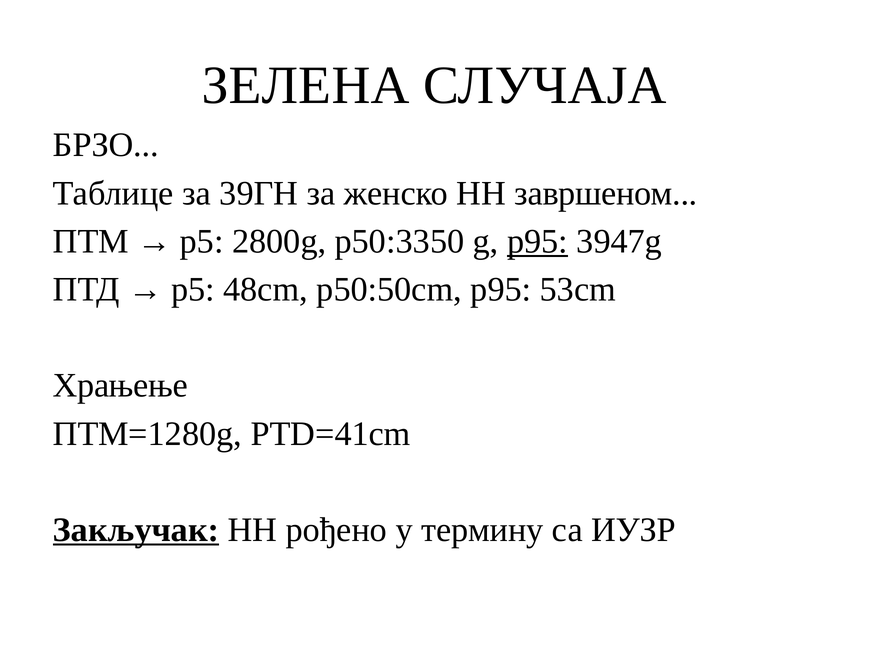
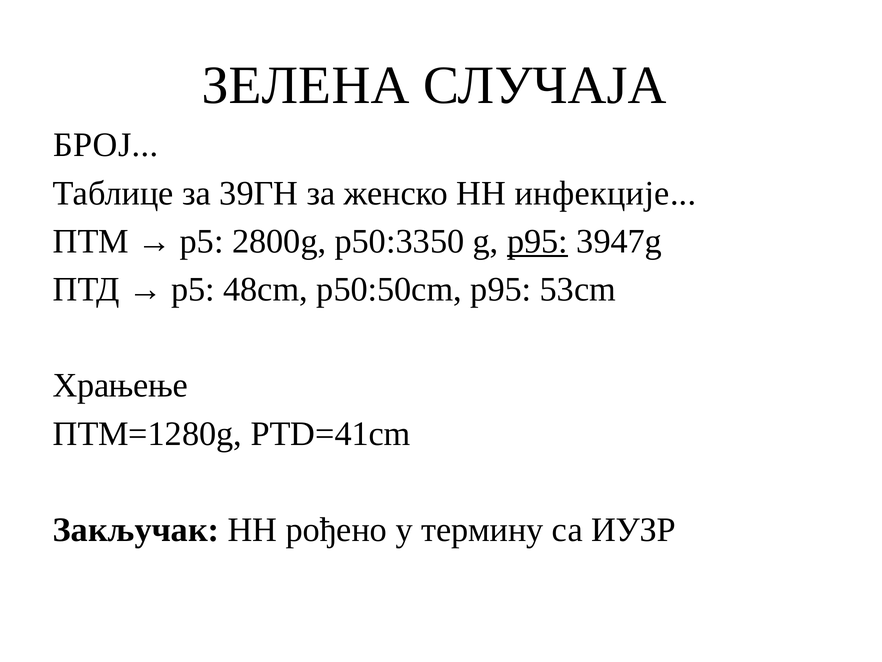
БРЗО: БРЗО -> БРОЈ (106, 145)
завршеном: завршеном -> инфекције (606, 193)
Закључак underline: present -> none (136, 529)
